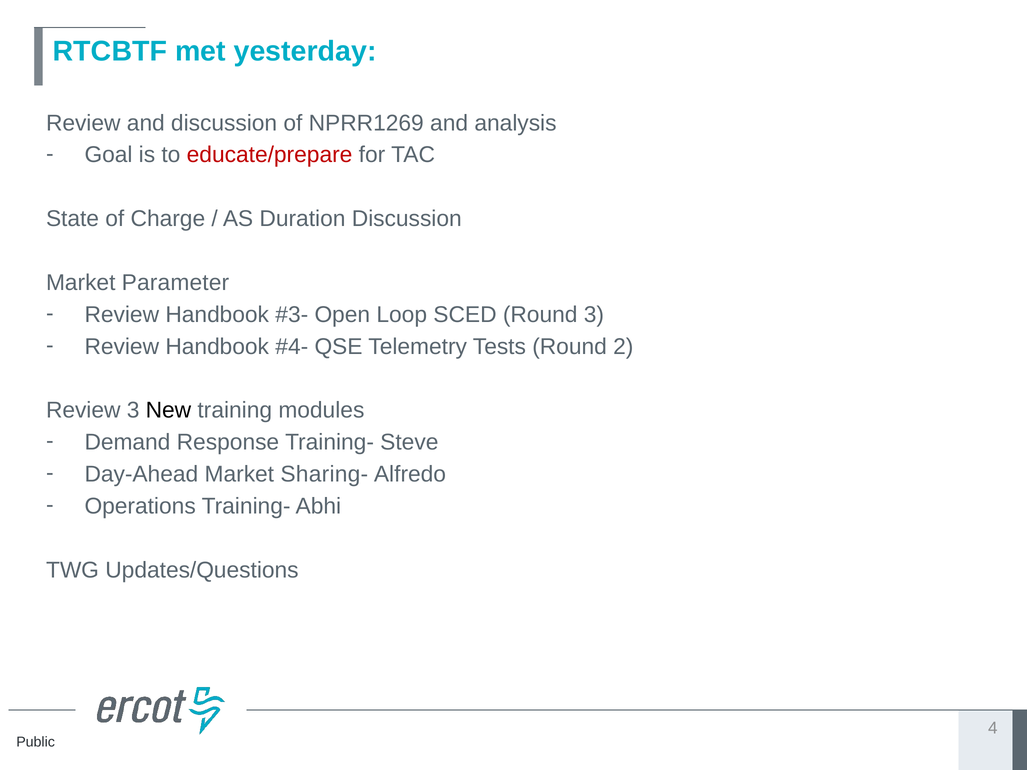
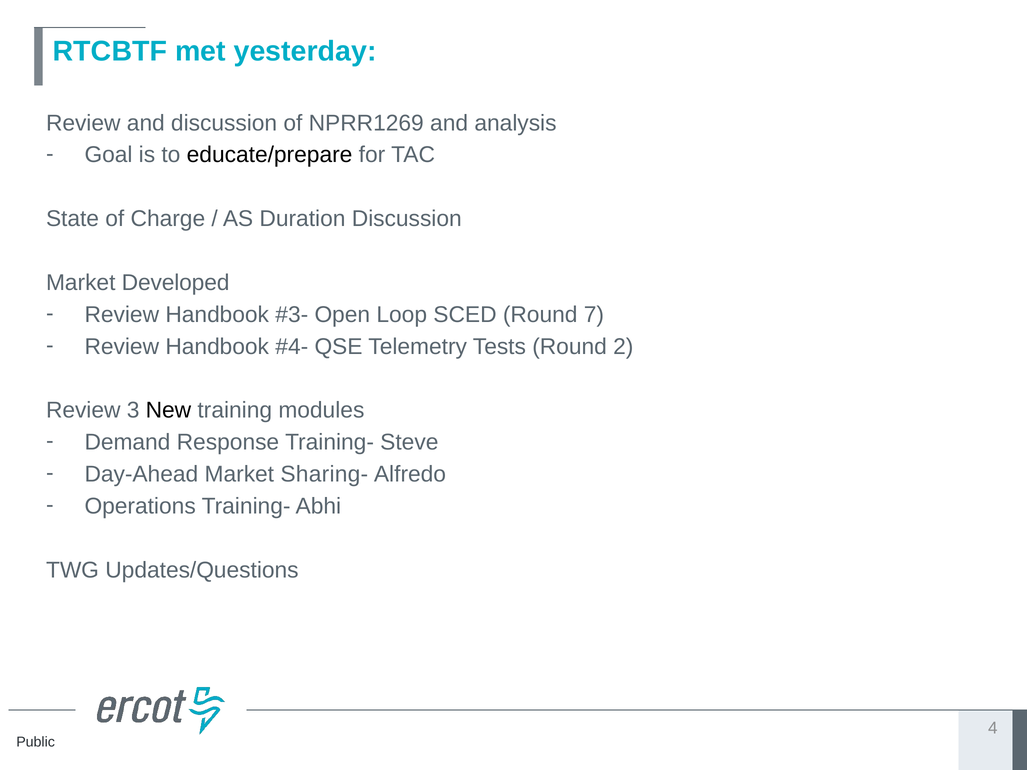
educate/prepare colour: red -> black (270, 155)
Parameter: Parameter -> Developed (176, 283)
Round 3: 3 -> 7 (594, 315)
